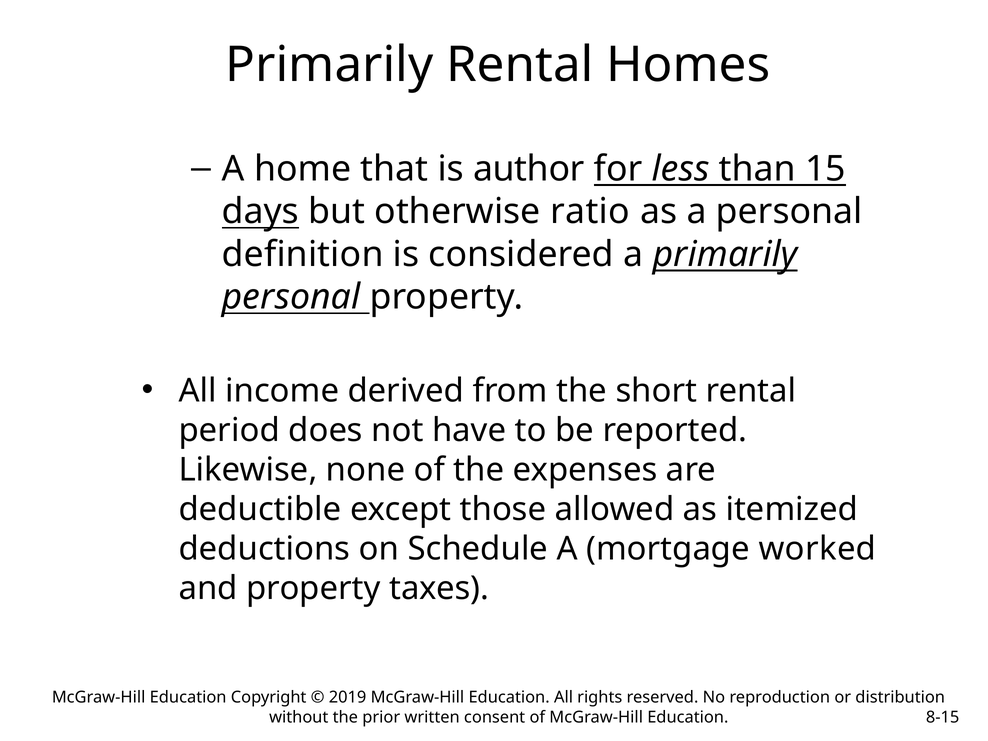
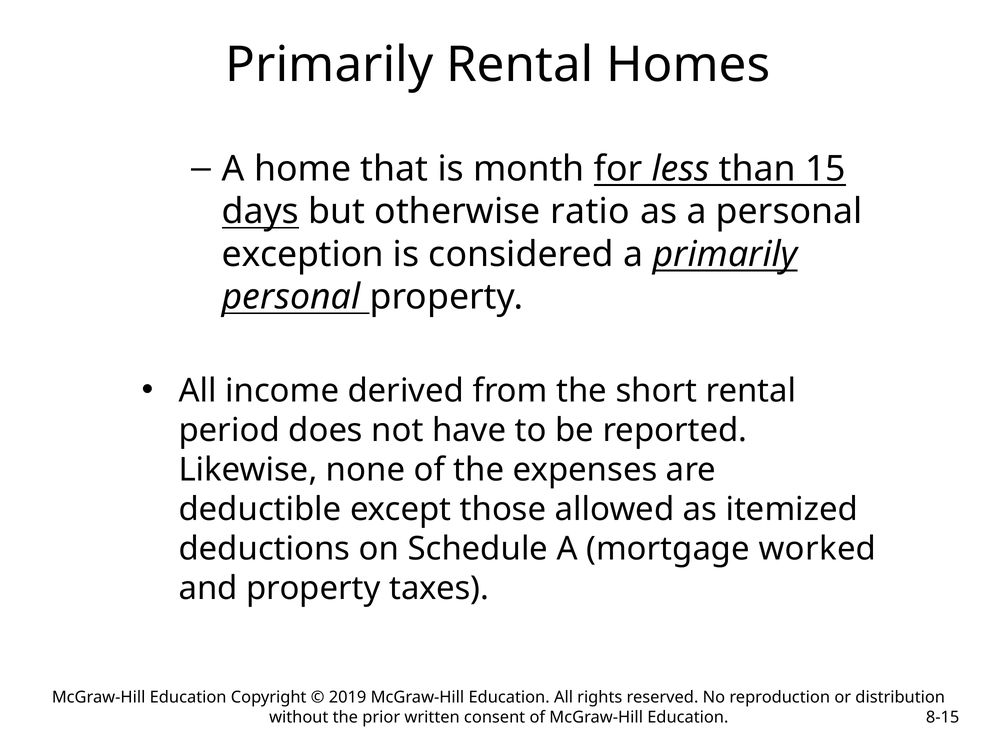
author: author -> month (529, 169)
definition: definition -> exception (303, 254)
